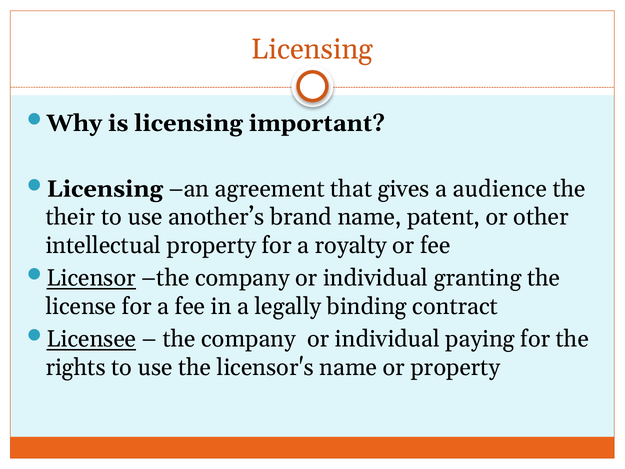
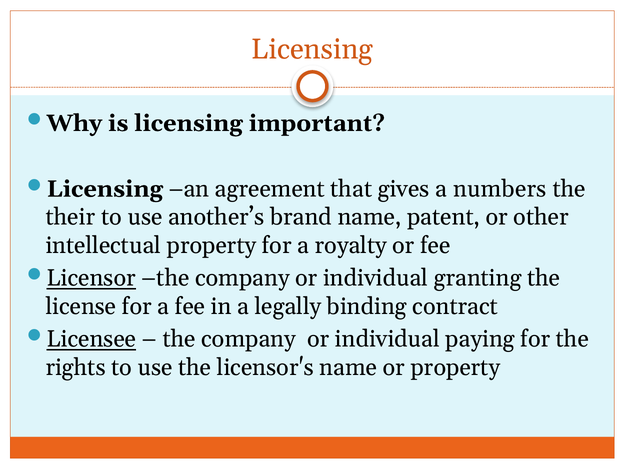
audience: audience -> numbers (500, 189)
